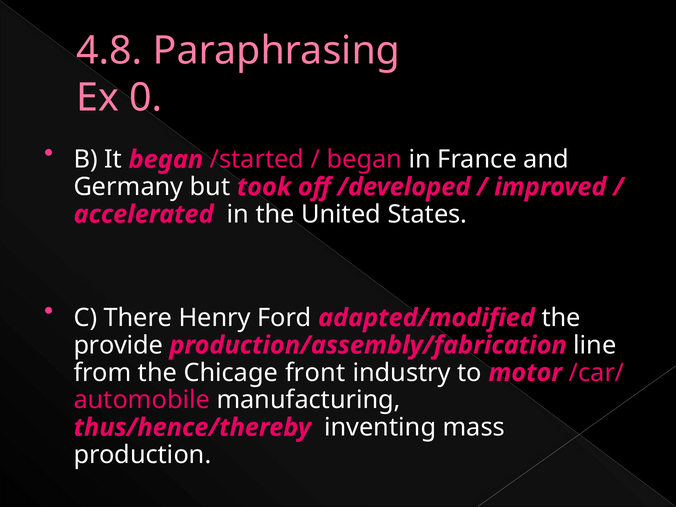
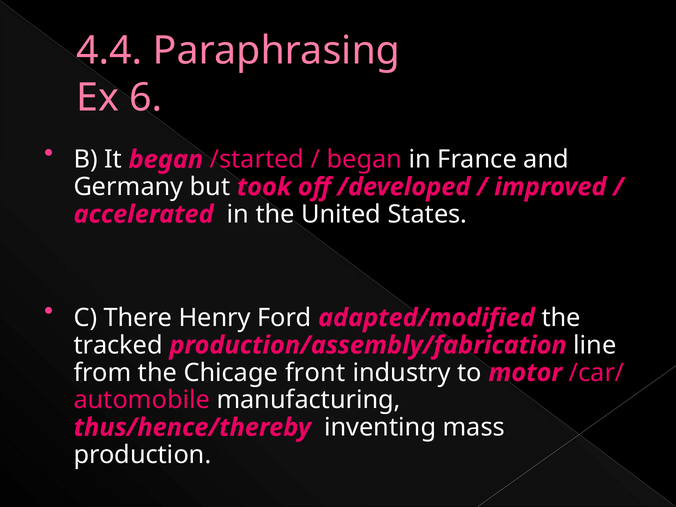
4.8: 4.8 -> 4.4 (109, 51)
0: 0 -> 6 (146, 98)
provide: provide -> tracked (118, 345)
